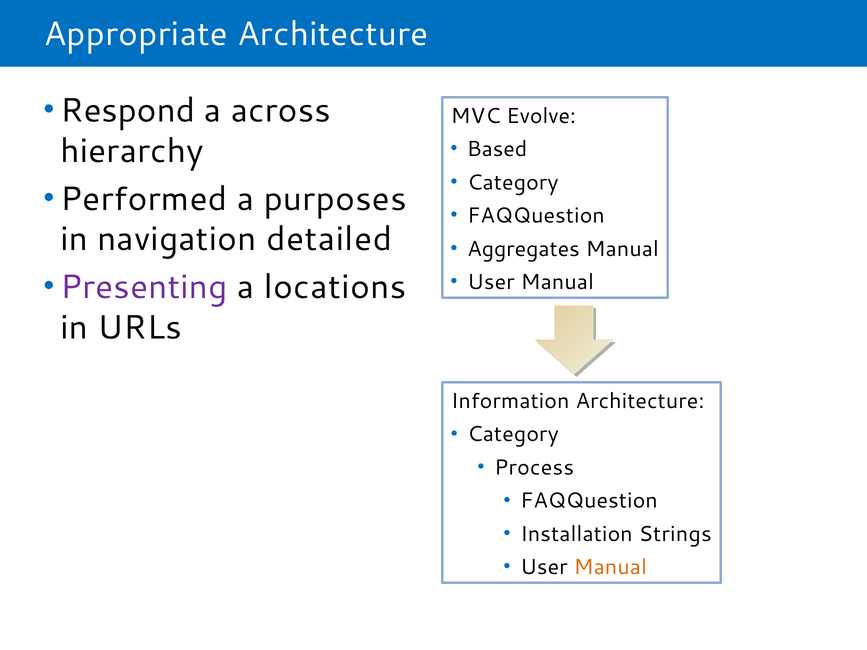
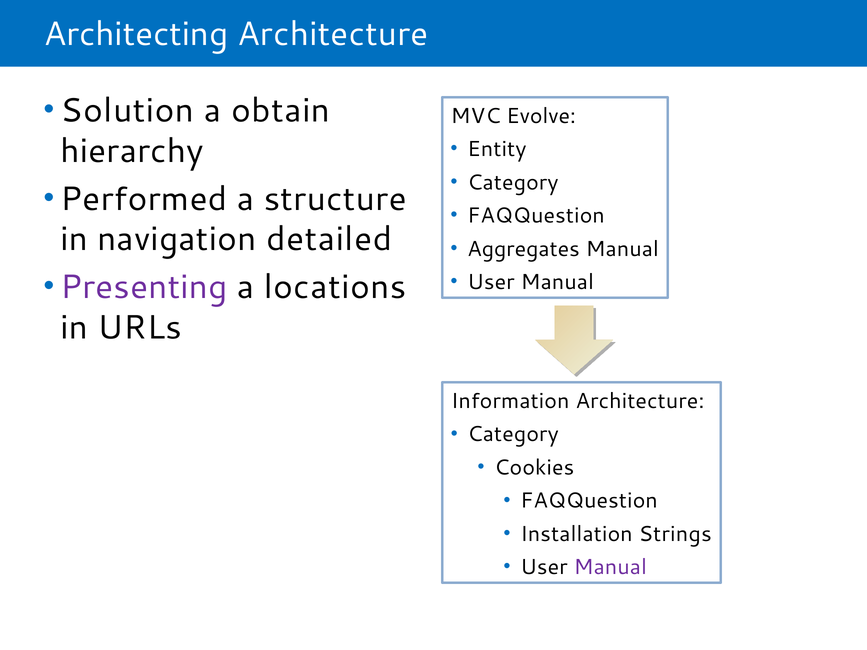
Appropriate: Appropriate -> Architecting (136, 34)
Respond: Respond -> Solution (127, 111)
across: across -> obtain (281, 111)
Based: Based -> Entity (497, 149)
purposes: purposes -> structure (335, 199)
Process: Process -> Cookies (534, 468)
Manual colour: orange -> purple (610, 567)
